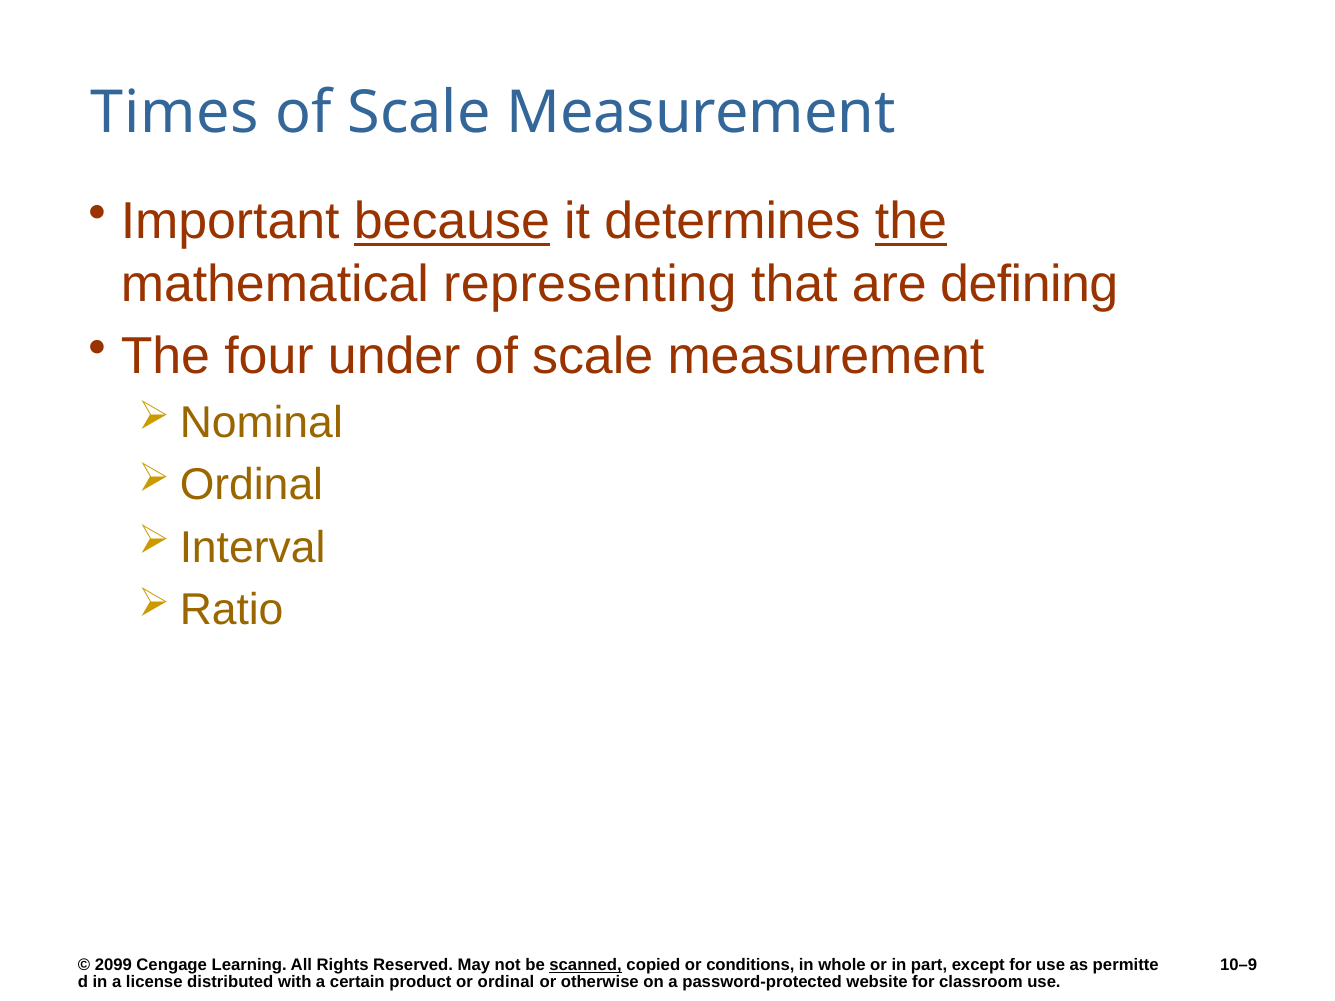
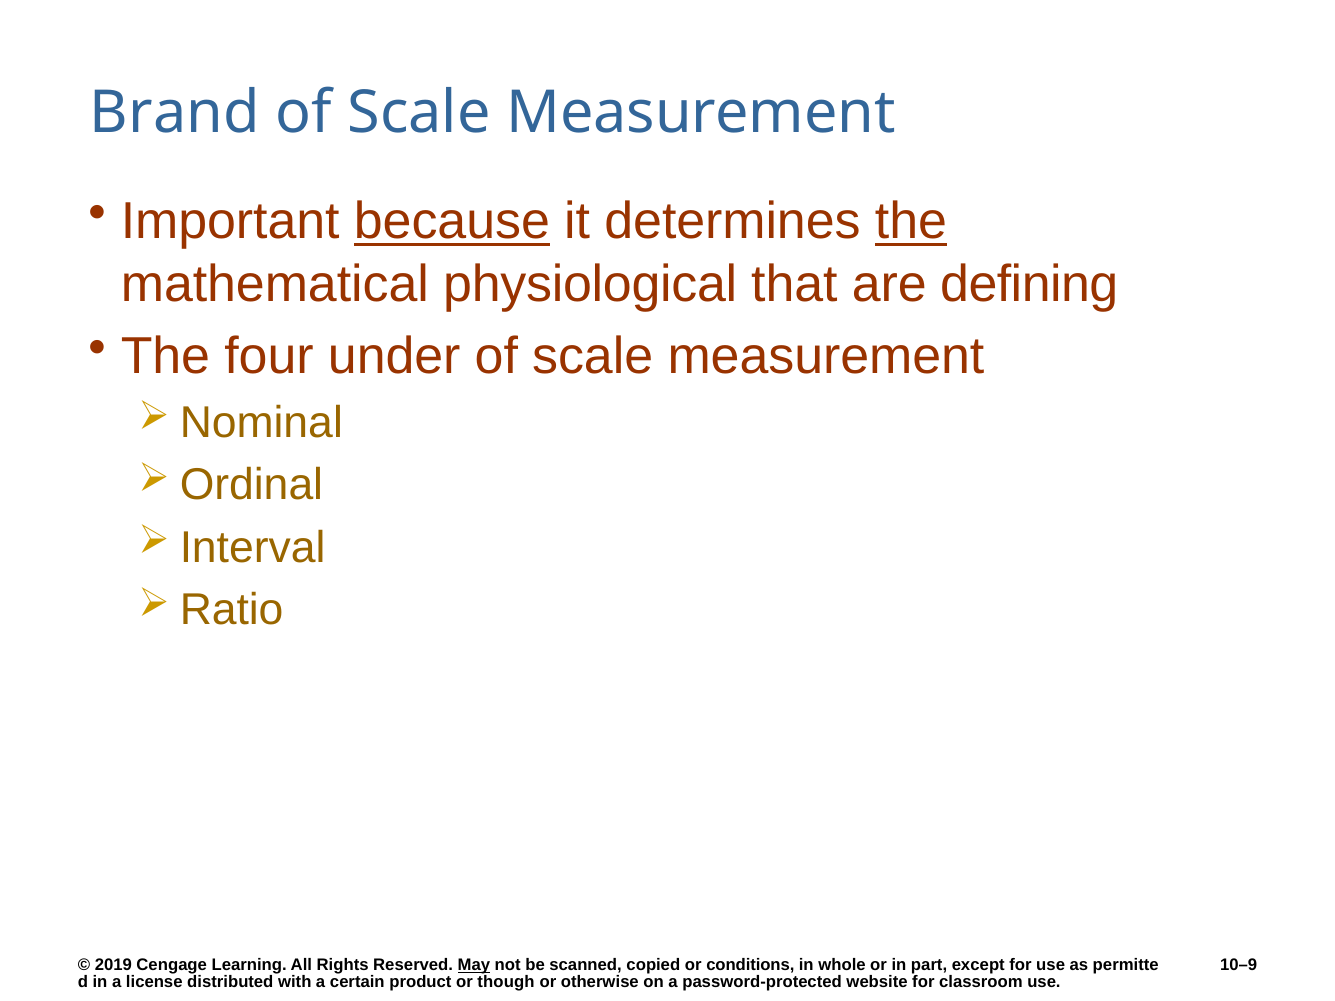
Times: Times -> Brand (175, 113)
representing: representing -> physiological (590, 284)
2099: 2099 -> 2019 (113, 966)
May underline: none -> present (474, 966)
scanned underline: present -> none (586, 966)
ordinal: ordinal -> though (506, 982)
